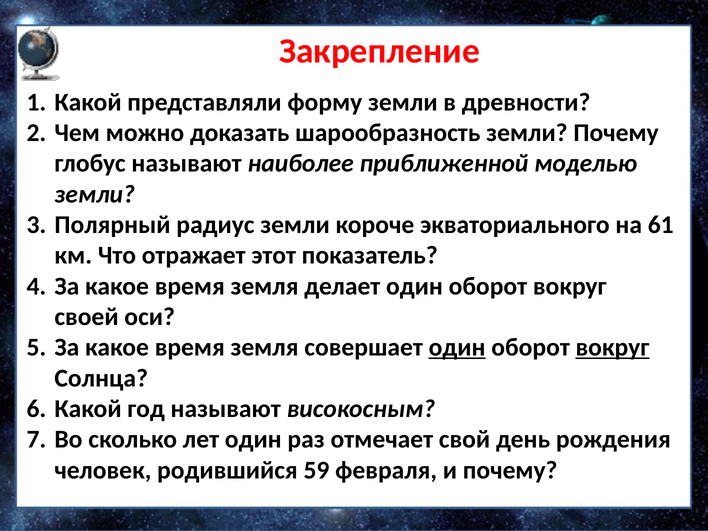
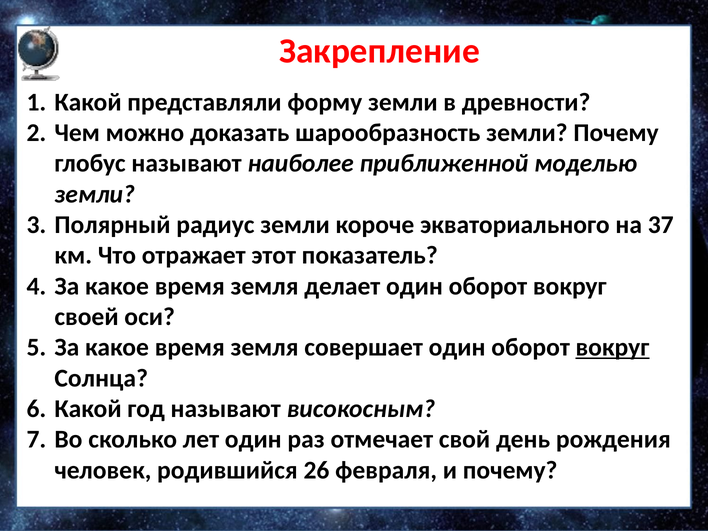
61: 61 -> 37 (661, 225)
один underline: present -> none (457, 347)
59: 59 -> 26 (316, 470)
